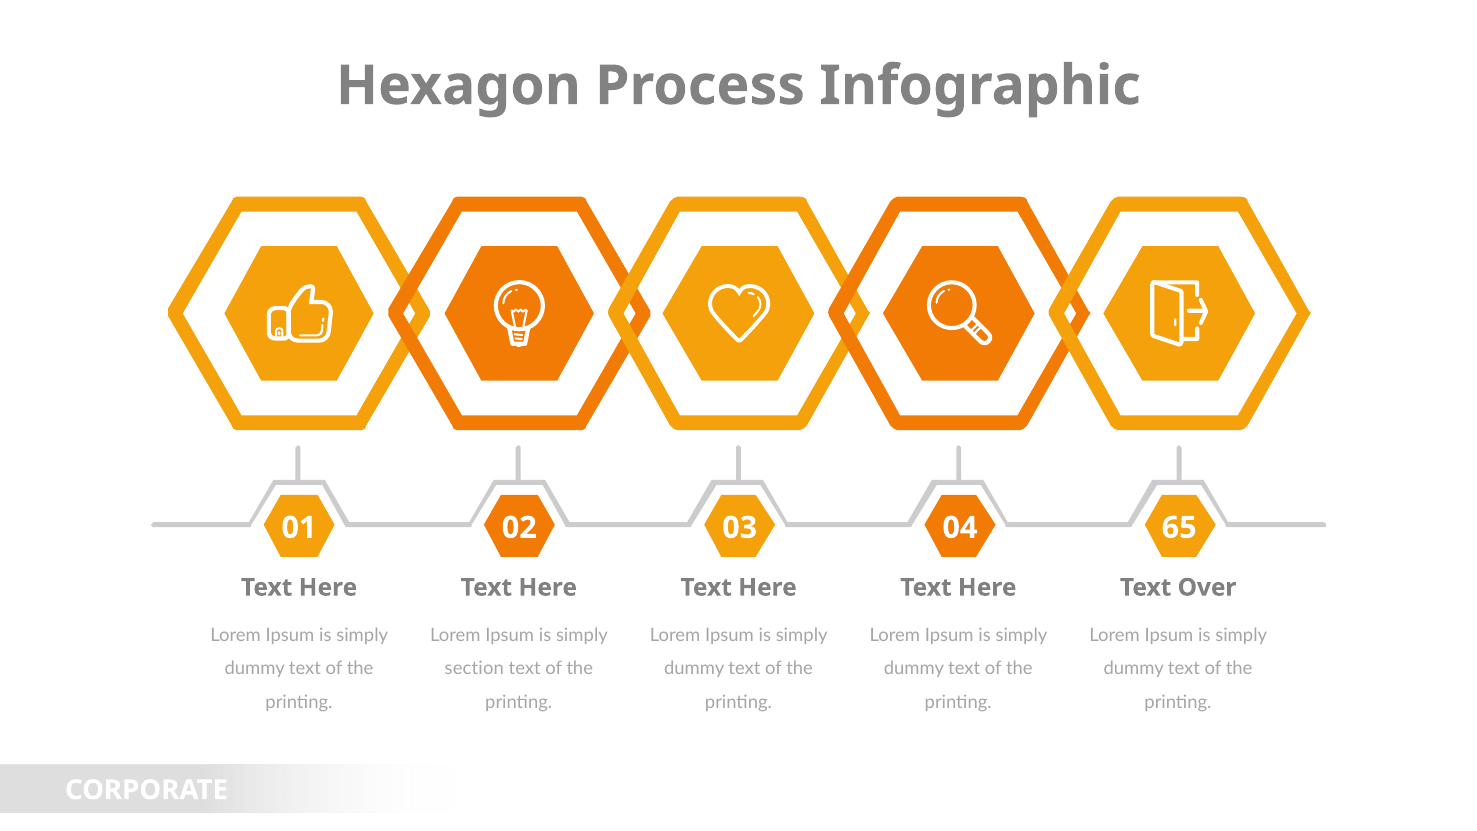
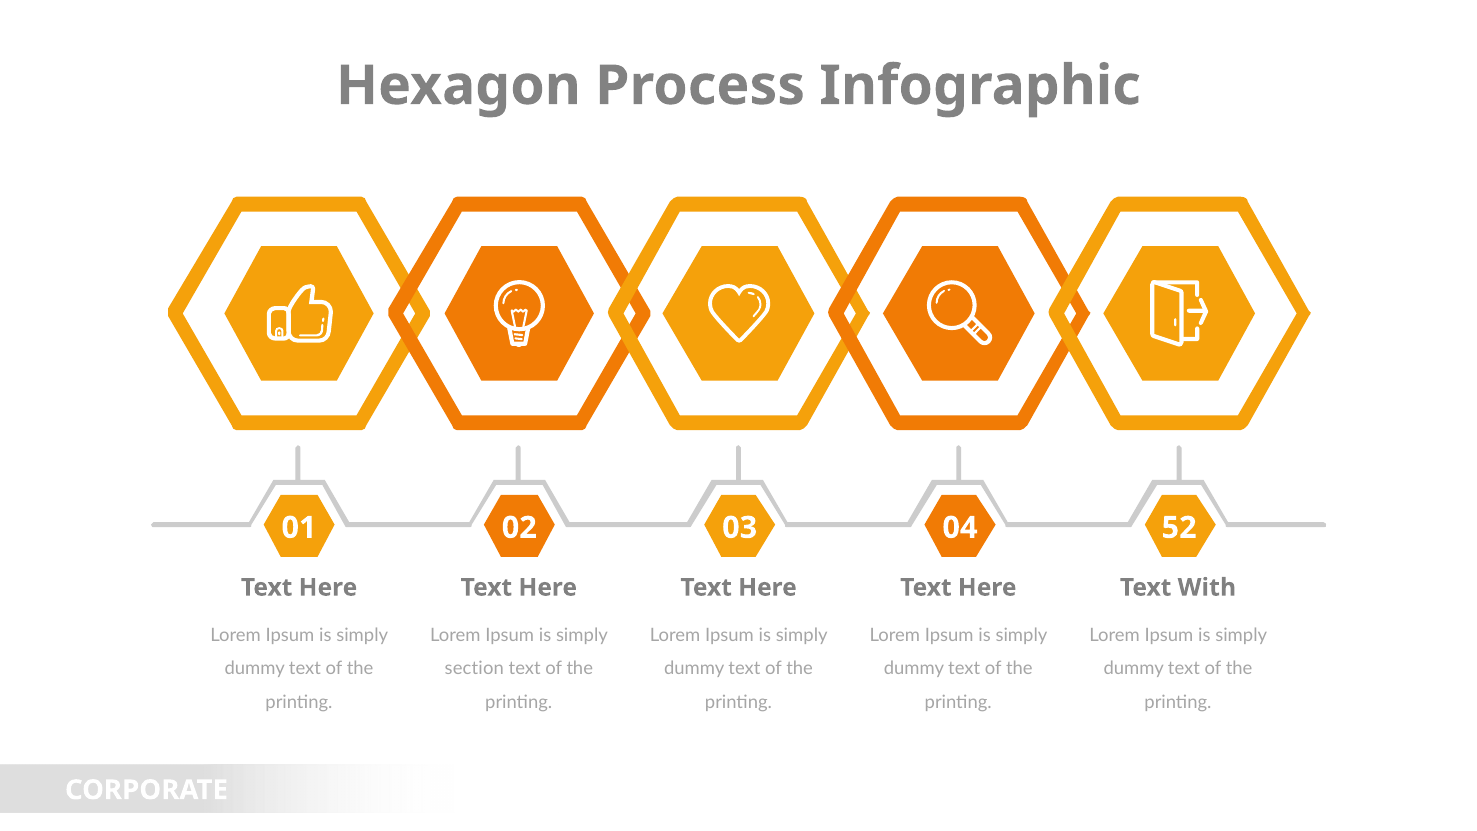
65: 65 -> 52 (1179, 528)
Over: Over -> With (1207, 587)
